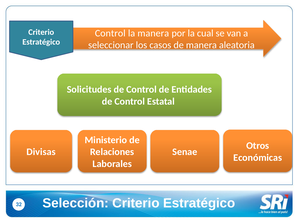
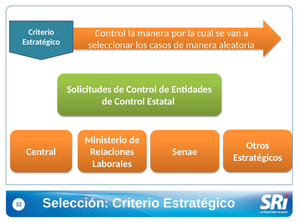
Divisas: Divisas -> Central (41, 152)
Económicas: Económicas -> Estratégicos (258, 158)
